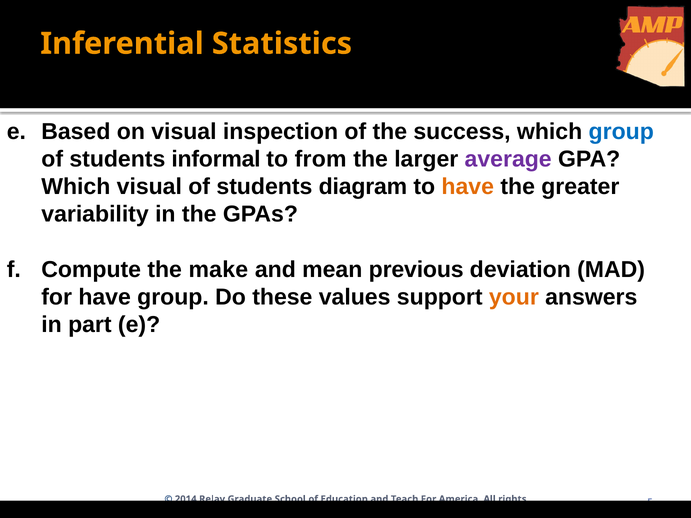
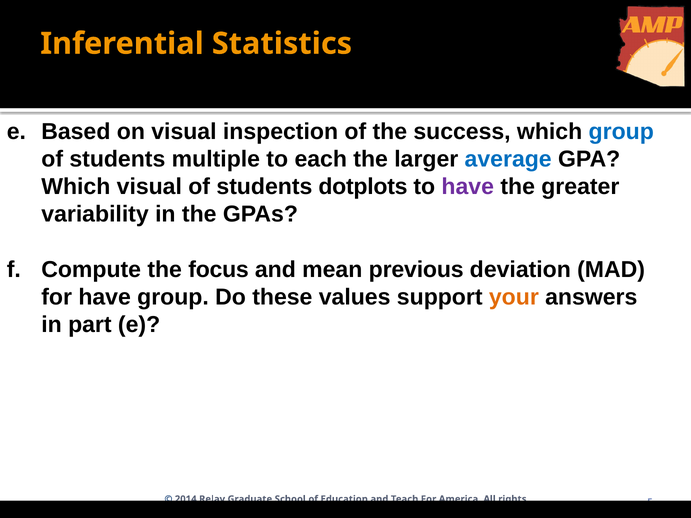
informal: informal -> multiple (216, 159)
from: from -> each (321, 159)
average colour: purple -> blue (508, 159)
diagram: diagram -> dotplots (363, 187)
have colour: orange -> purple (468, 187)
make: make -> focus (219, 270)
